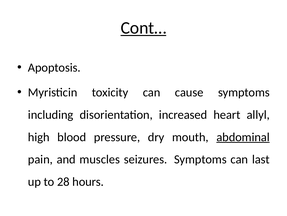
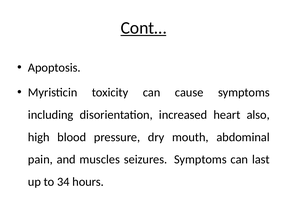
allyl: allyl -> also (258, 114)
abdominal underline: present -> none (243, 137)
28: 28 -> 34 (63, 181)
